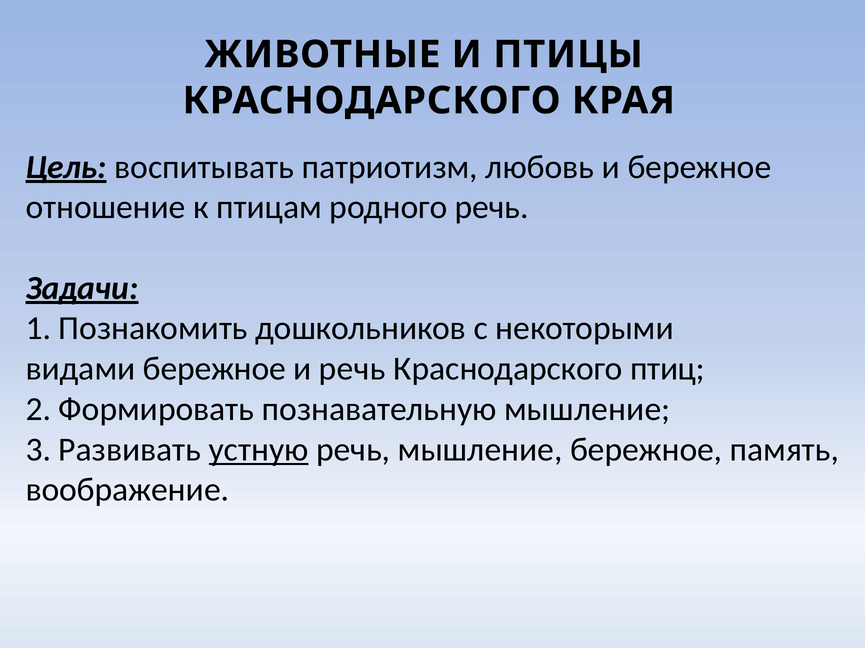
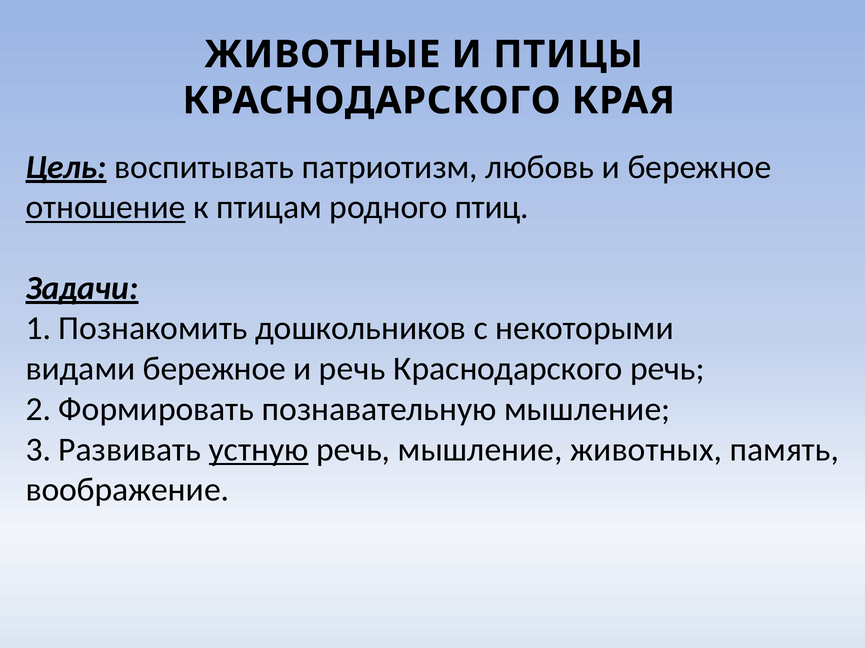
отношение underline: none -> present (106, 208)
родного речь: речь -> птиц (492, 208)
Краснодарского птиц: птиц -> речь (667, 369)
мышление бережное: бережное -> животных (646, 450)
